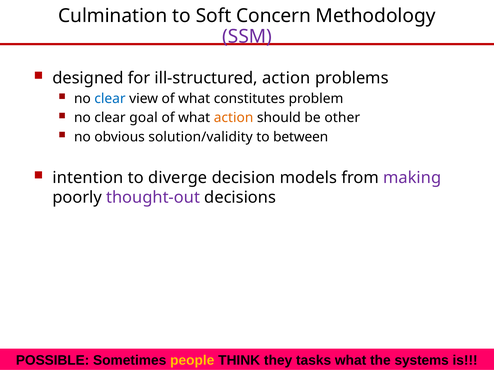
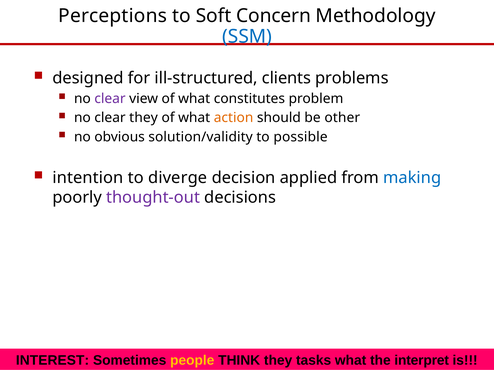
Culmination: Culmination -> Perceptions (113, 16)
SSM colour: purple -> blue (247, 37)
ill-structured action: action -> clients (286, 78)
clear colour: blue -> purple (110, 99)
clear goal: goal -> they (144, 118)
between: between -> possible (301, 137)
models: models -> applied (308, 178)
making colour: purple -> blue (412, 178)
POSSIBLE: POSSIBLE -> INTEREST (53, 361)
systems: systems -> interpret (422, 361)
